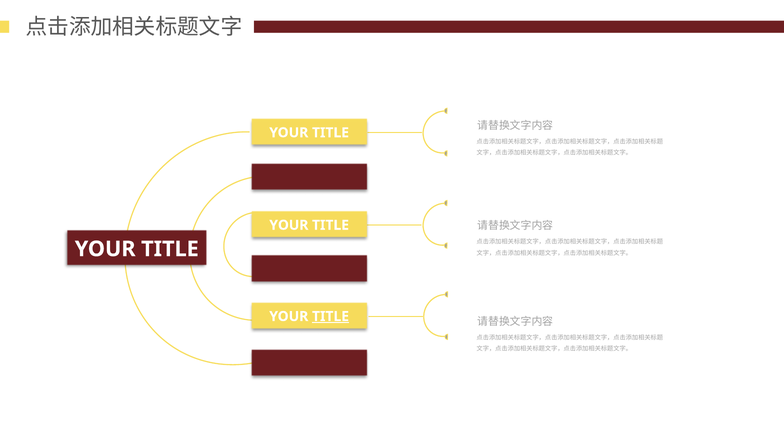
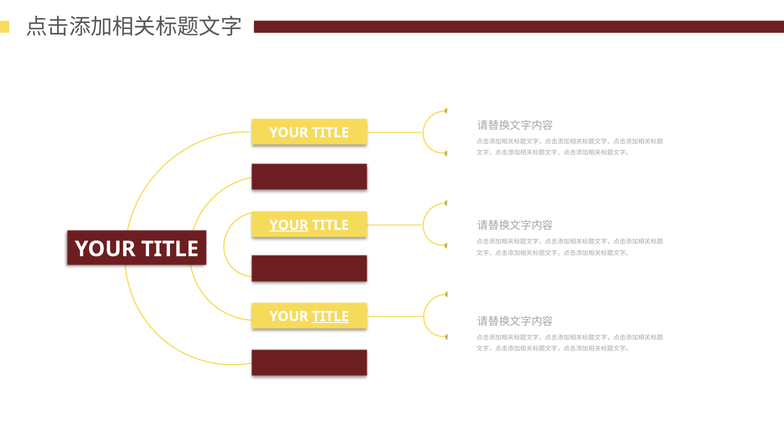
YOUR underline: none -> present (289, 225)
